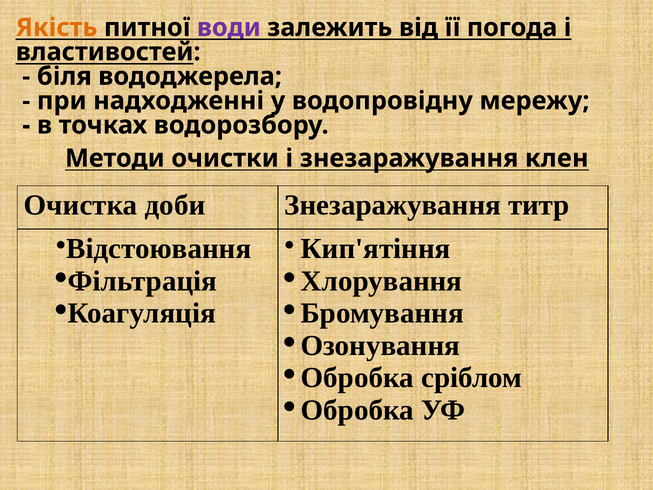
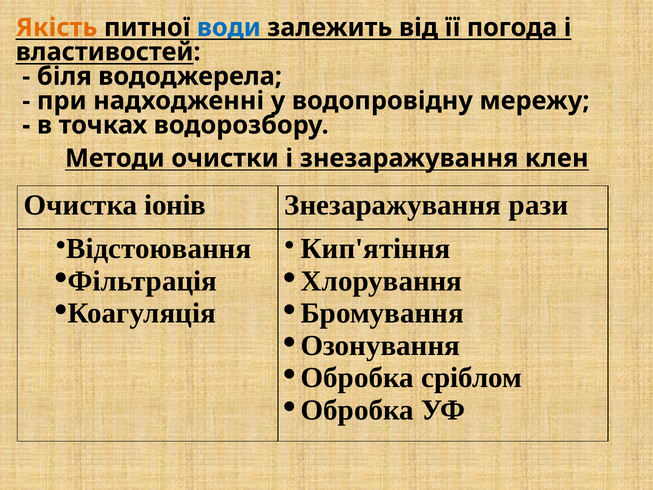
води colour: purple -> blue (229, 28)
доби: доби -> іонів (175, 205)
титр: титр -> рази (539, 205)
